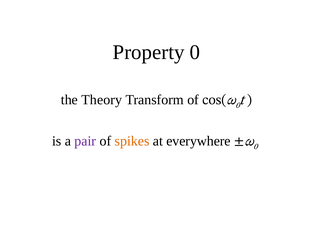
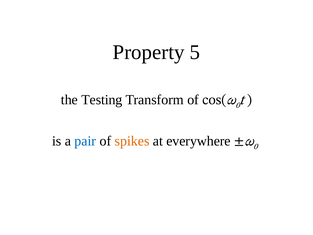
0: 0 -> 5 (195, 52)
Theory: Theory -> Testing (102, 100)
pair colour: purple -> blue (85, 141)
